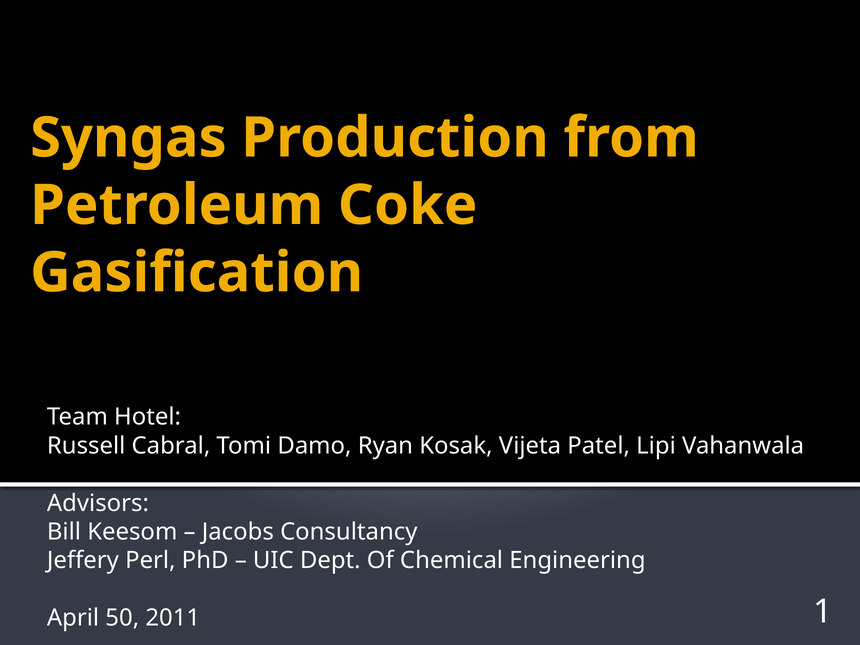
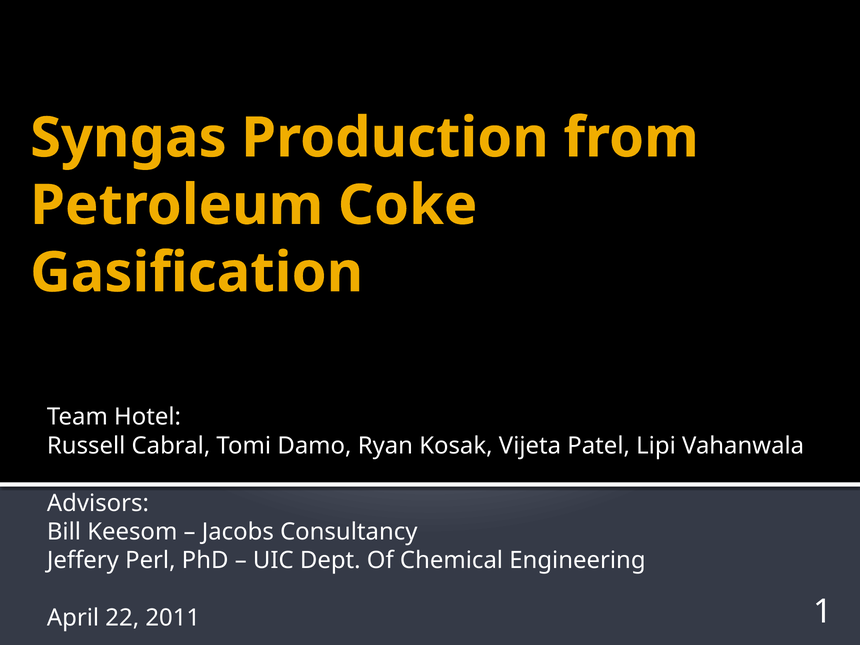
50: 50 -> 22 (122, 618)
